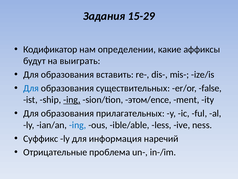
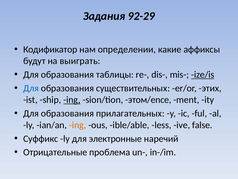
15-29: 15-29 -> 92-29 (141, 16)
вставить: вставить -> таблицы (115, 74)
ize/is underline: none -> present (203, 74)
false: false -> этих (210, 88)
ing colour: blue -> orange (78, 125)
ness: ness -> false (202, 125)
информация: информация -> электронные (115, 138)
